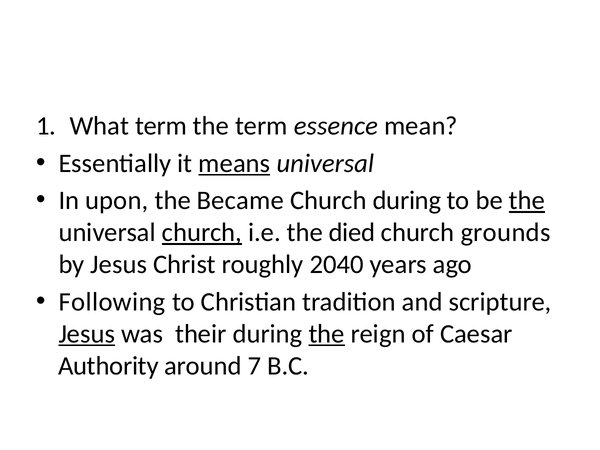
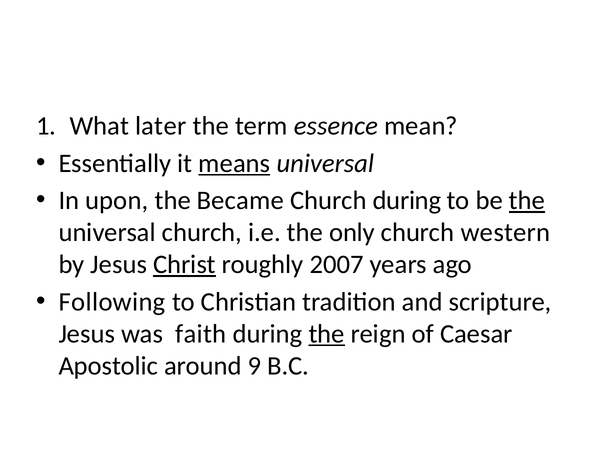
What term: term -> later (161, 126)
church underline: present -> none (202, 233)
died: died -> only (352, 233)
grounds: grounds -> western (506, 233)
Christ underline: none -> present (184, 265)
2040: 2040 -> 2007 (337, 265)
Jesus underline: present -> none (87, 334)
their: their -> faith (201, 334)
Authority: Authority -> Apostolic (108, 366)
7: 7 -> 9 (255, 366)
